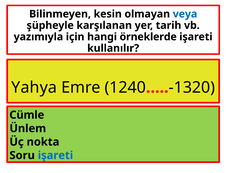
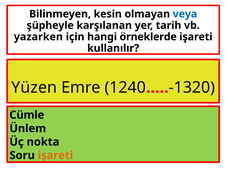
yazımıyla: yazımıyla -> yazarken (38, 37)
Yahya: Yahya -> Yüzen (34, 87)
işareti colour: blue -> orange (55, 155)
